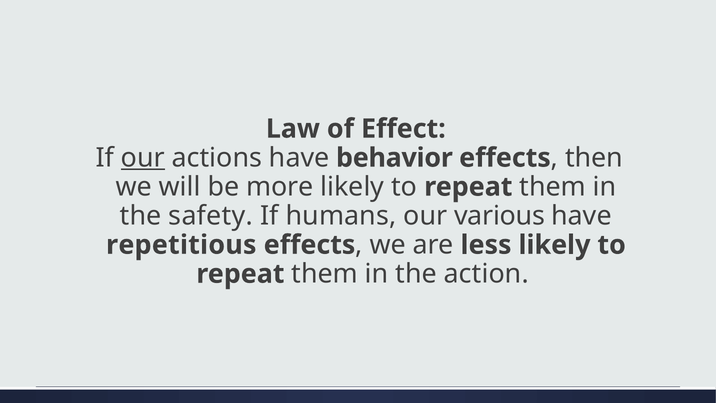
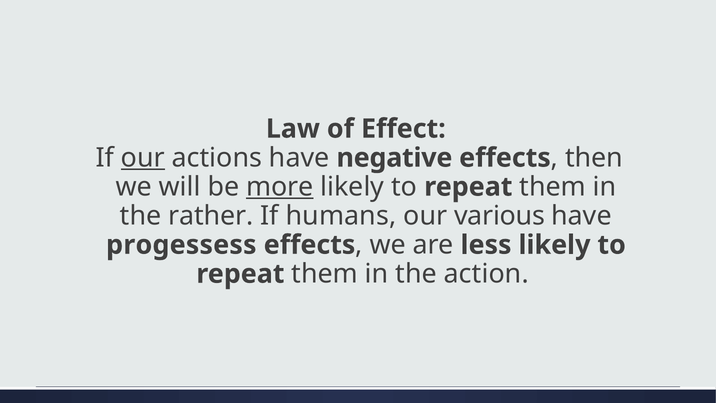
behavior: behavior -> negative (394, 158)
more underline: none -> present (280, 187)
safety: safety -> rather (211, 216)
repetitious: repetitious -> progessess (181, 245)
